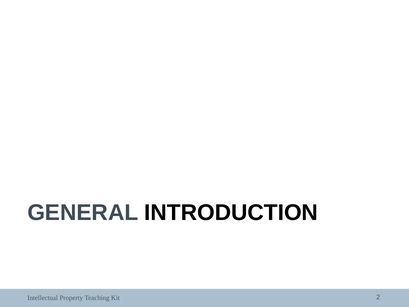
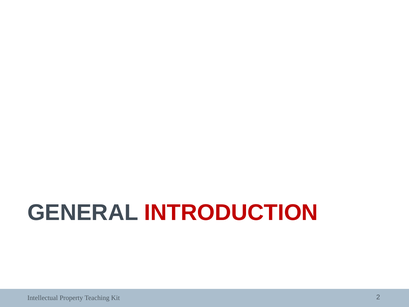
INTRODUCTION colour: black -> red (231, 212)
